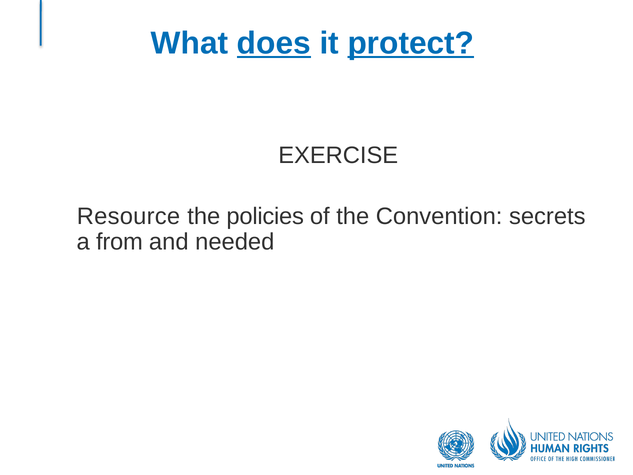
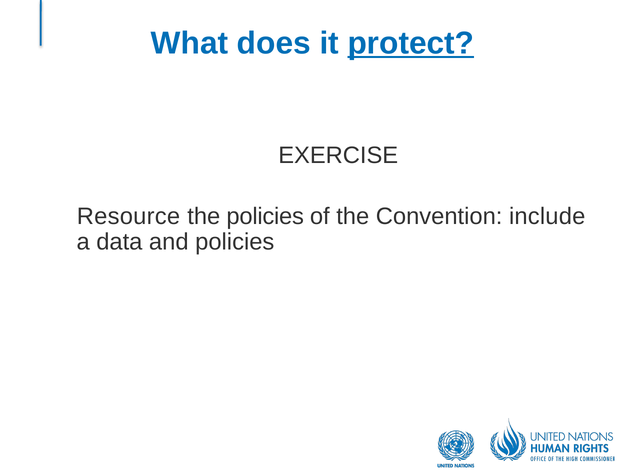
does underline: present -> none (274, 43)
secrets: secrets -> include (547, 216)
from: from -> data (119, 242)
and needed: needed -> policies (235, 242)
